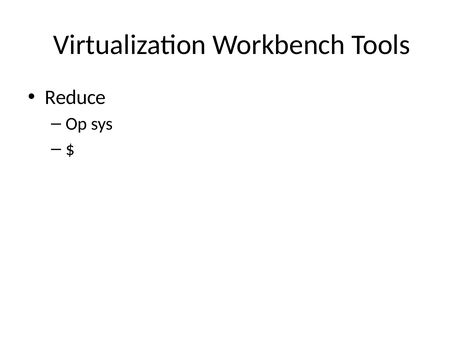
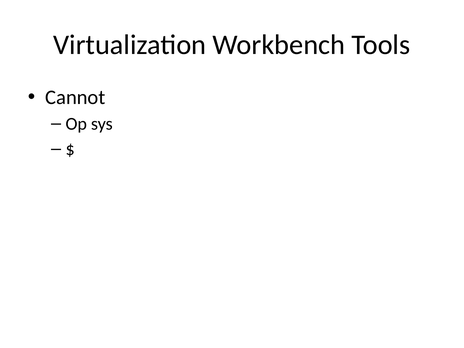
Reduce: Reduce -> Cannot (75, 97)
